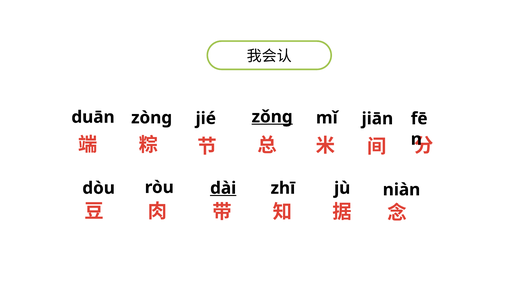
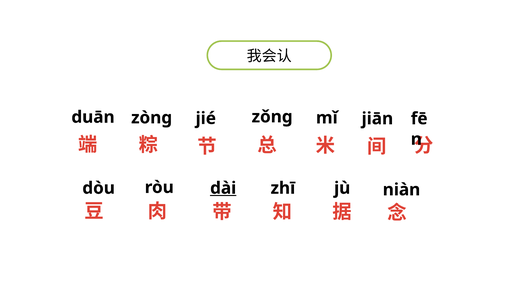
zǒng underline: present -> none (272, 117)
